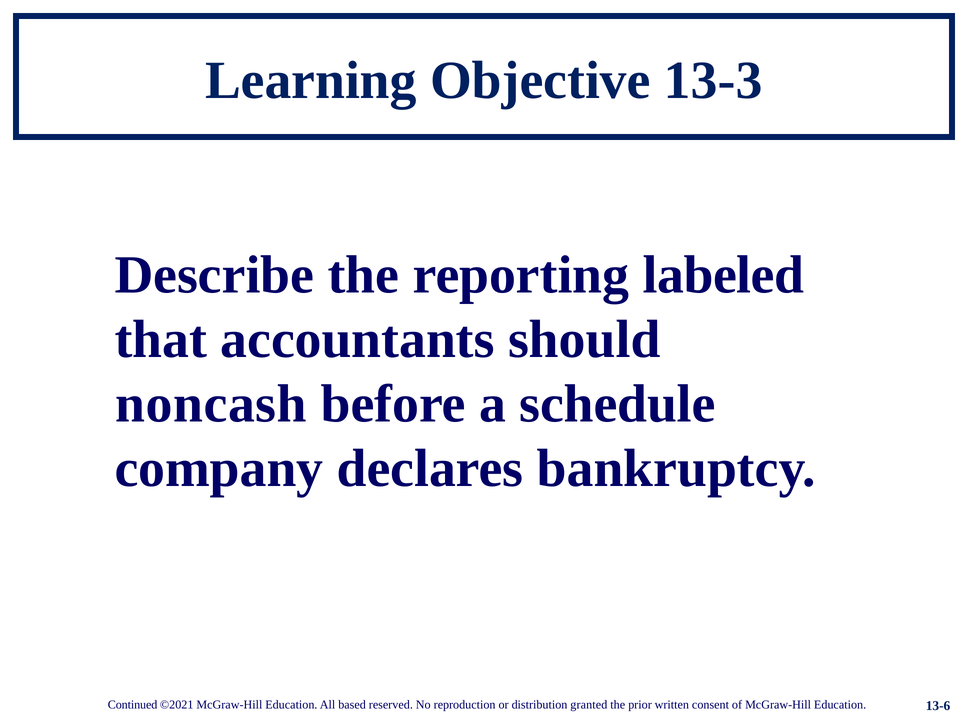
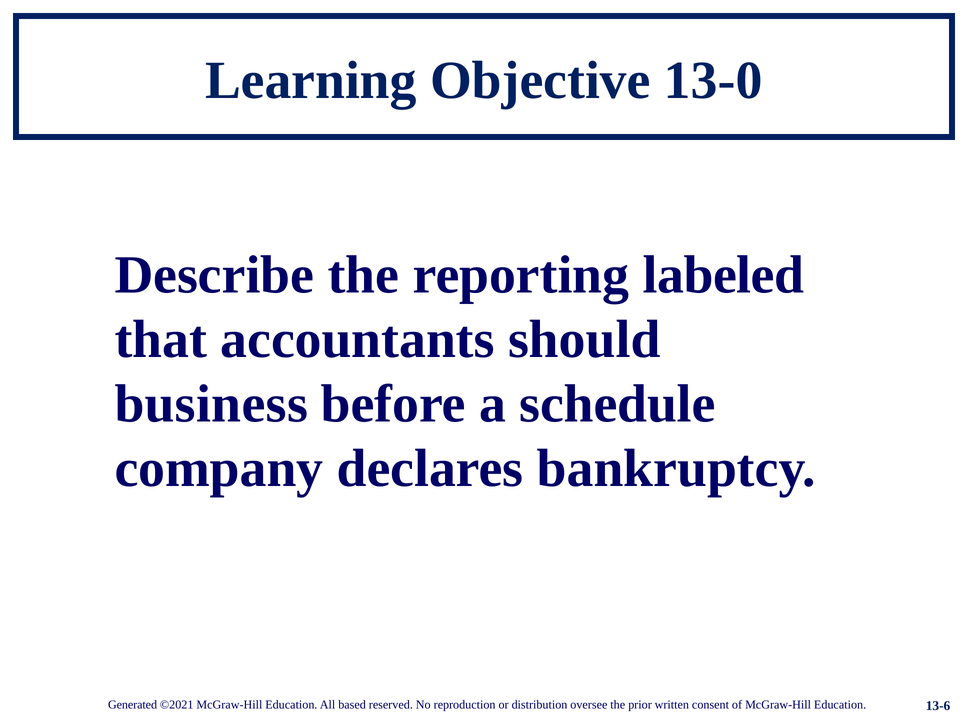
13-3: 13-3 -> 13-0 (713, 80)
noncash: noncash -> business (211, 404)
Continued: Continued -> Generated (133, 705)
granted: granted -> oversee (589, 705)
